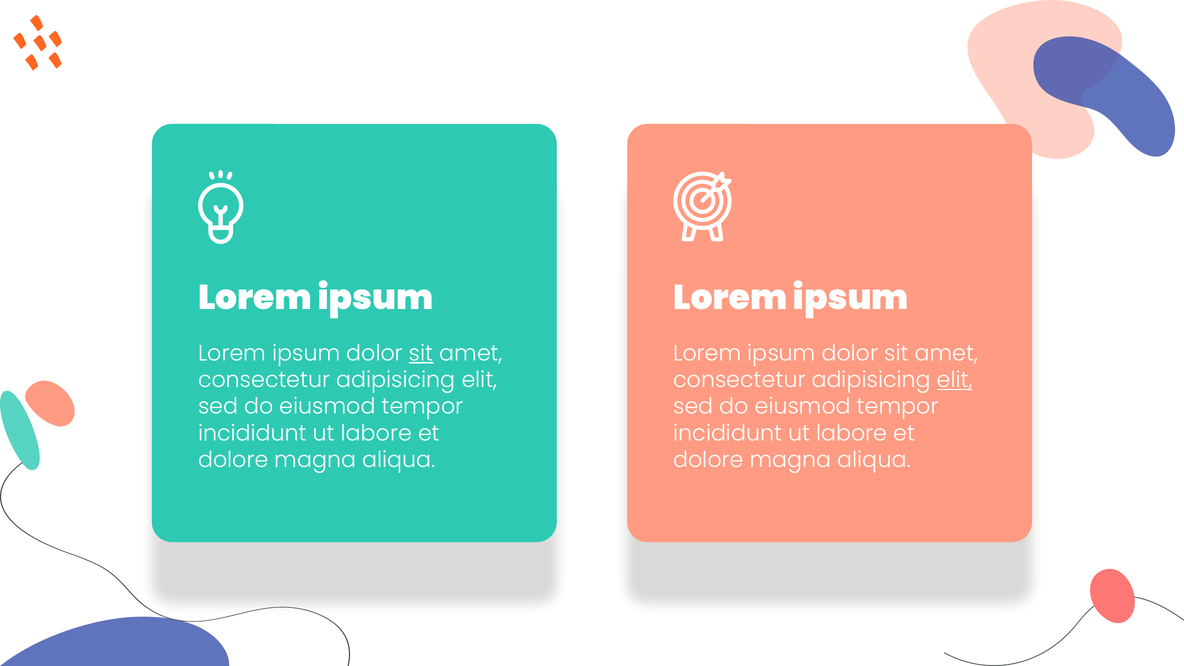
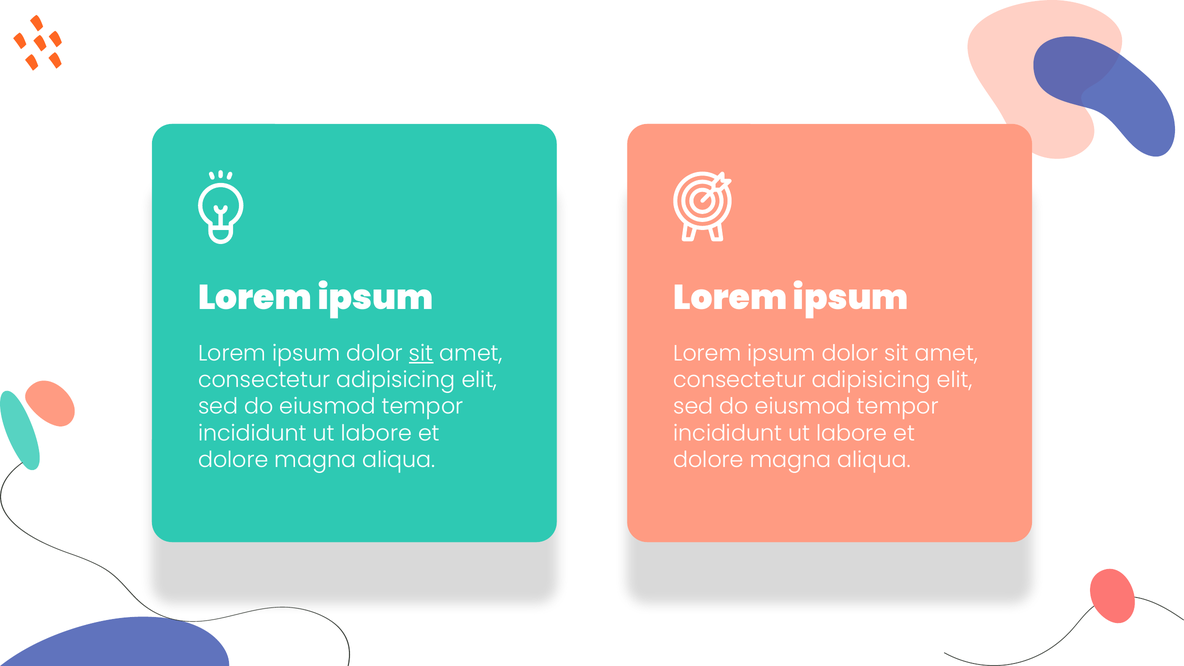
elit underline: present -> none (955, 380)
